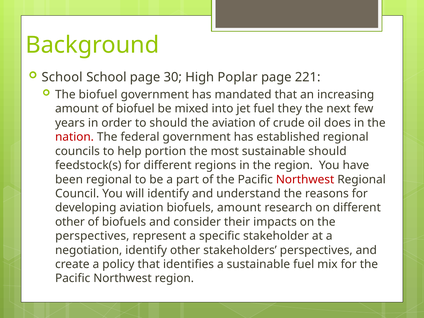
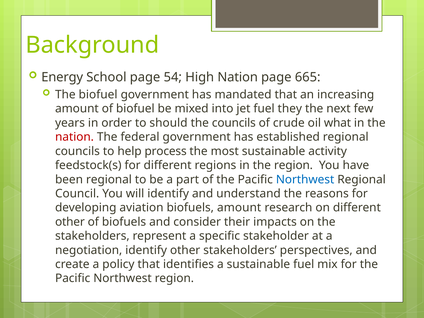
School: School -> Energy (62, 77)
30: 30 -> 54 (173, 77)
High Poplar: Poplar -> Nation (238, 77)
221: 221 -> 665 (308, 77)
the aviation: aviation -> councils (234, 123)
does: does -> what (338, 123)
portion: portion -> process (166, 151)
sustainable should: should -> activity (328, 151)
Northwest colour: red -> blue (305, 179)
perspectives: perspectives -> stakeholders (92, 236)
